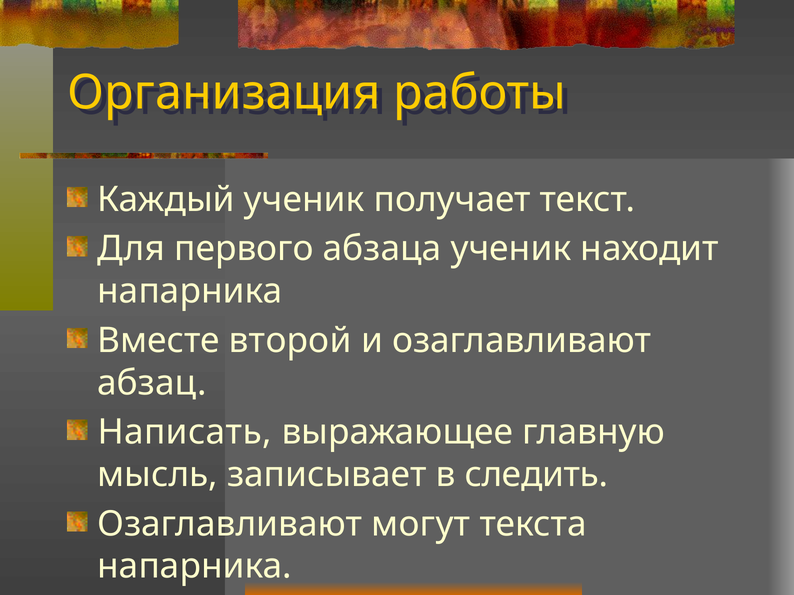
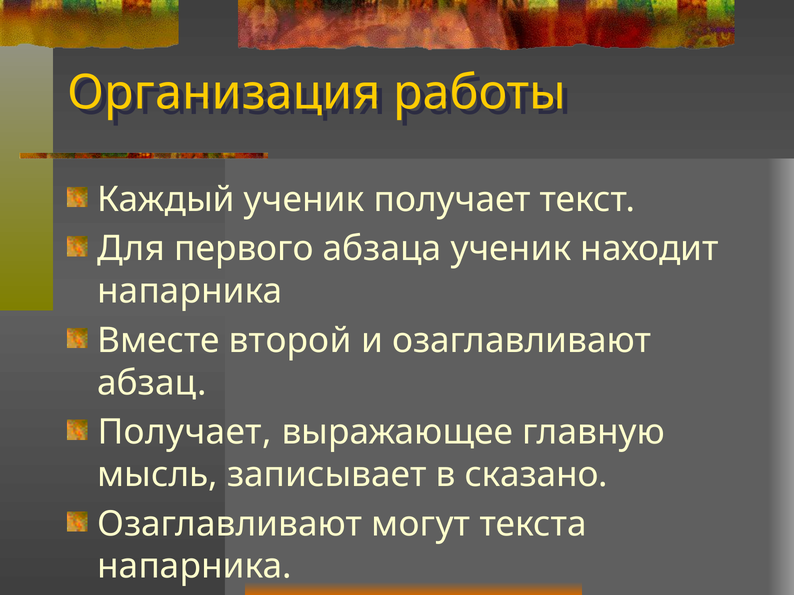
Написать: Написать -> Получает (185, 433)
следить: следить -> сказано (536, 475)
